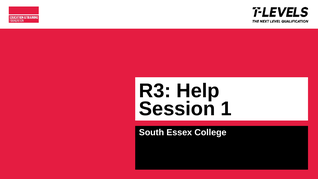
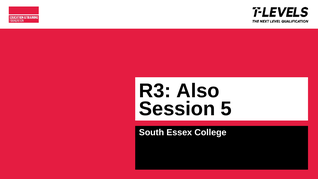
Help: Help -> Also (198, 91)
Session 1: 1 -> 5 (226, 109)
